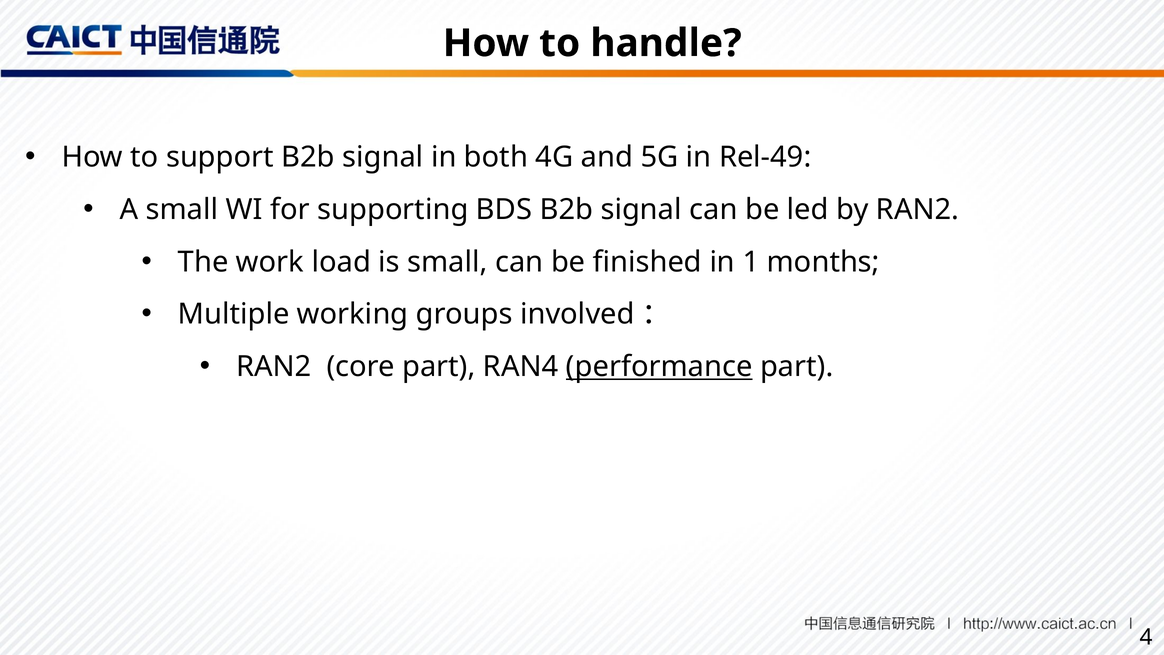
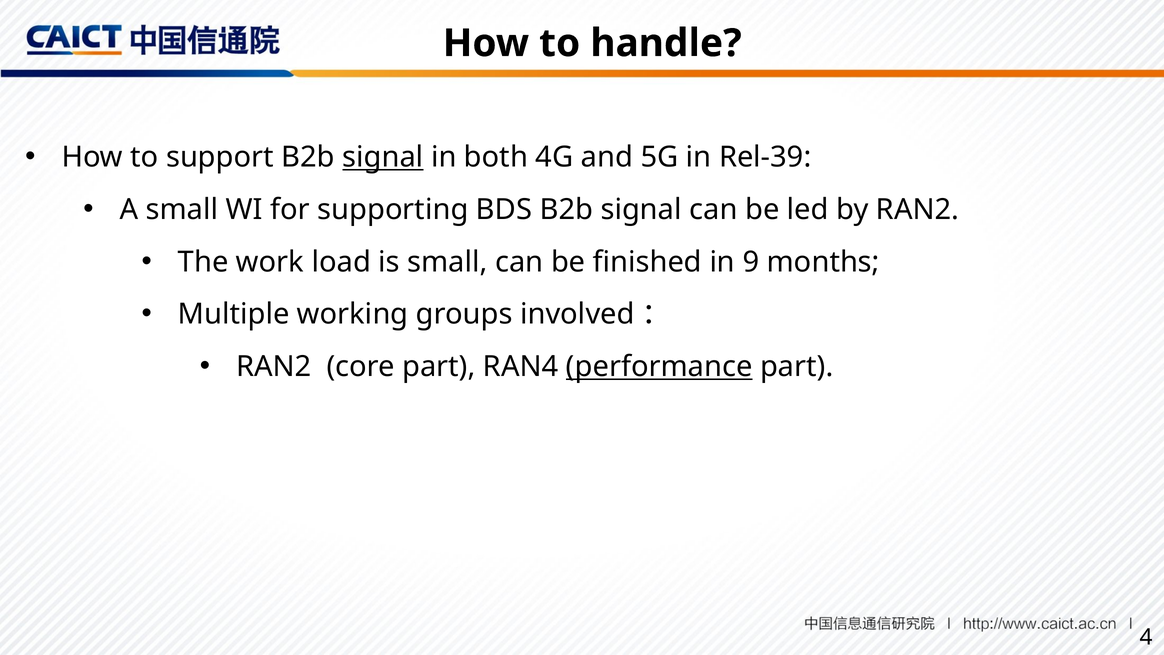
signal underline: none -> present (383, 157)
Rel-49: Rel-49 -> Rel-39 (765, 157)
1: 1 -> 9 (751, 262)
